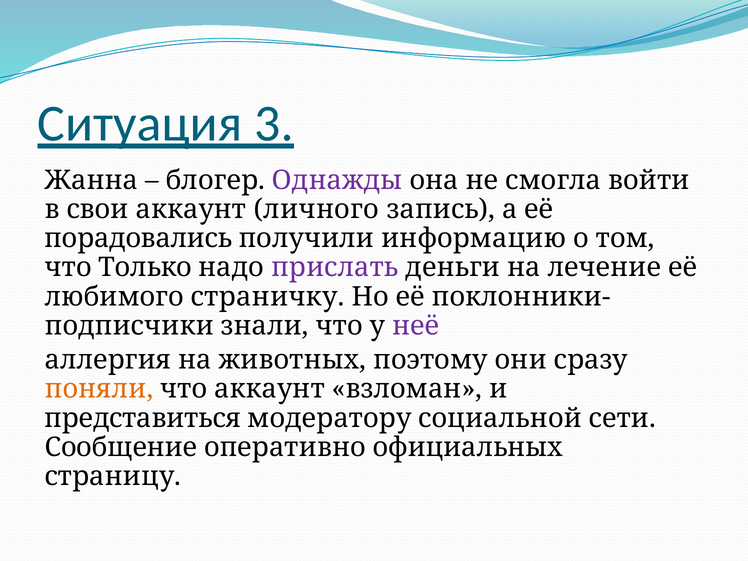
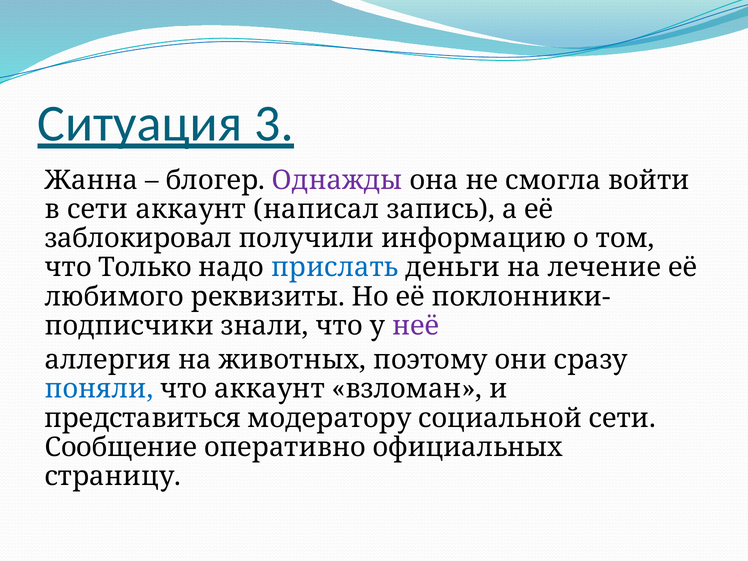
в свои: свои -> сети (98, 209)
личного: личного -> написал (316, 209)
порадовались: порадовались -> заблокировал (138, 238)
прислать colour: purple -> blue (335, 268)
страничку: страничку -> реквизиты (268, 297)
поняли colour: orange -> blue (99, 389)
